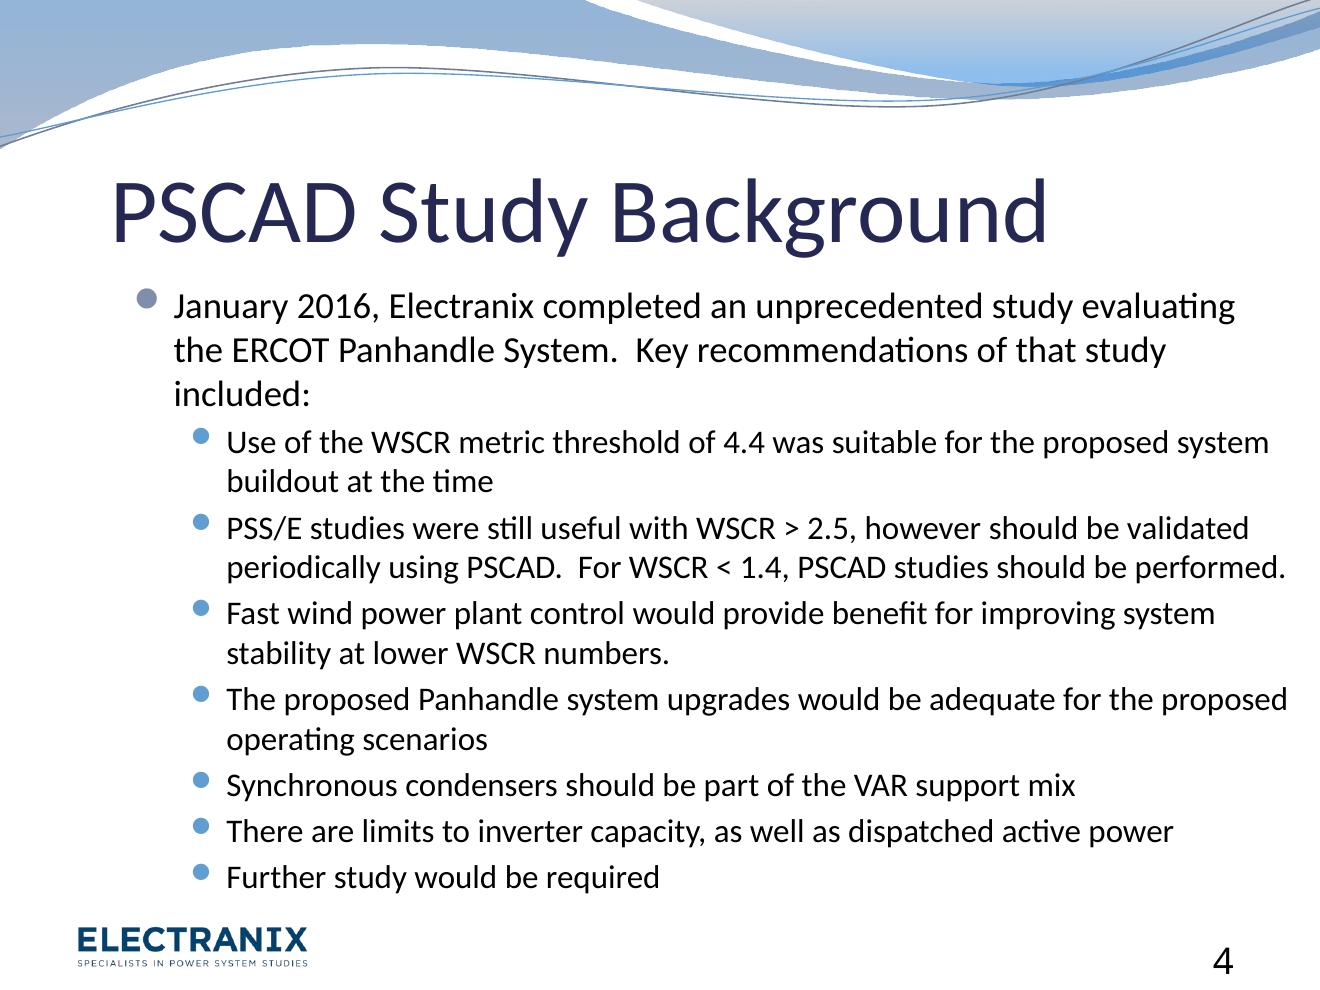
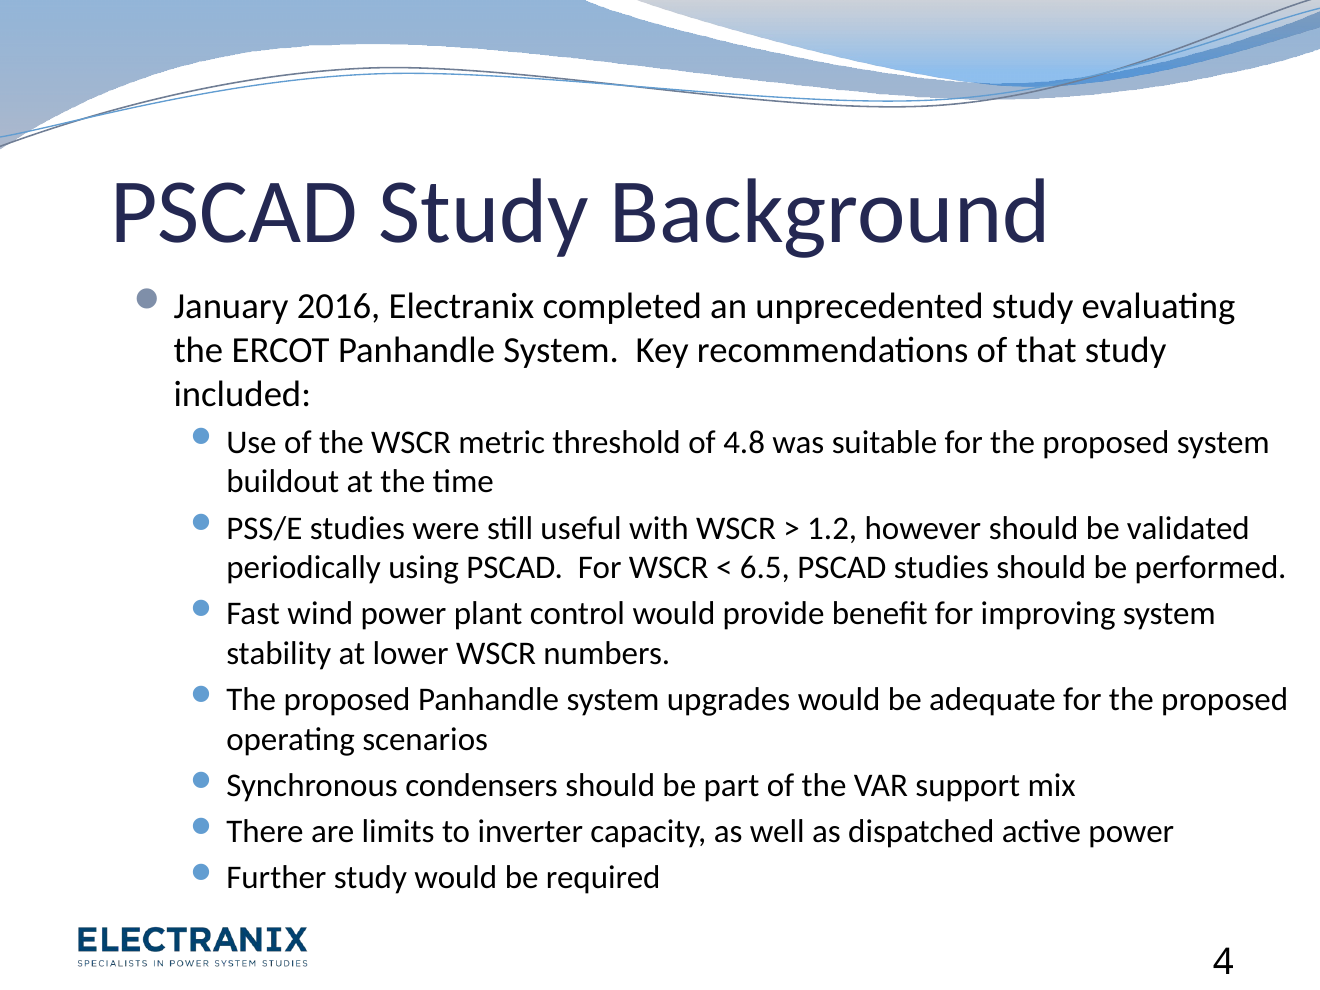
4.4: 4.4 -> 4.8 (744, 442)
2.5: 2.5 -> 1.2 (832, 528)
1.4: 1.4 -> 6.5 (765, 568)
